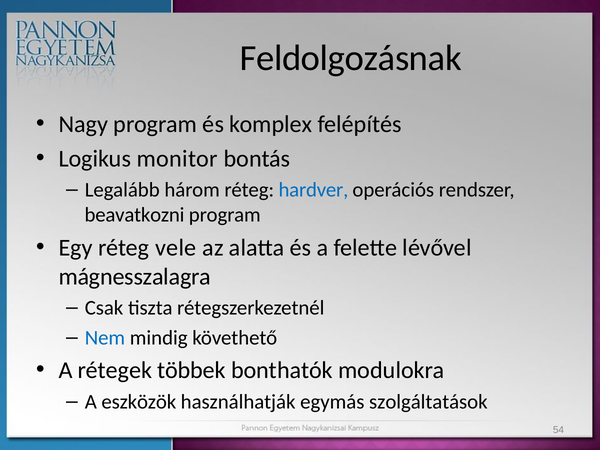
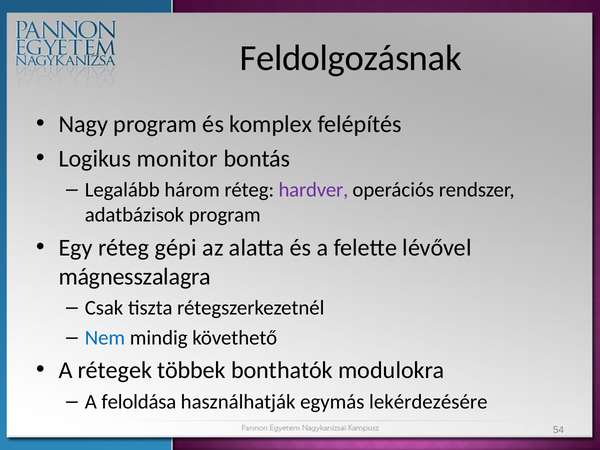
hardver colour: blue -> purple (313, 190)
beavatkozni: beavatkozni -> adatbázisok (134, 215)
vele: vele -> gépi (176, 248)
eszközök: eszközök -> feloldása (139, 402)
szolgáltatások: szolgáltatások -> lekérdezésére (428, 402)
